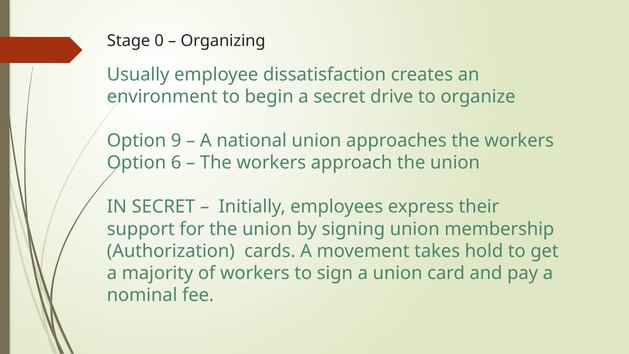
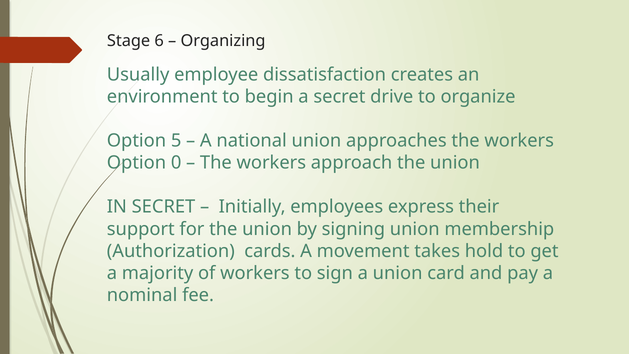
0: 0 -> 6 (159, 41)
9: 9 -> 5 (176, 141)
6: 6 -> 0 (176, 163)
